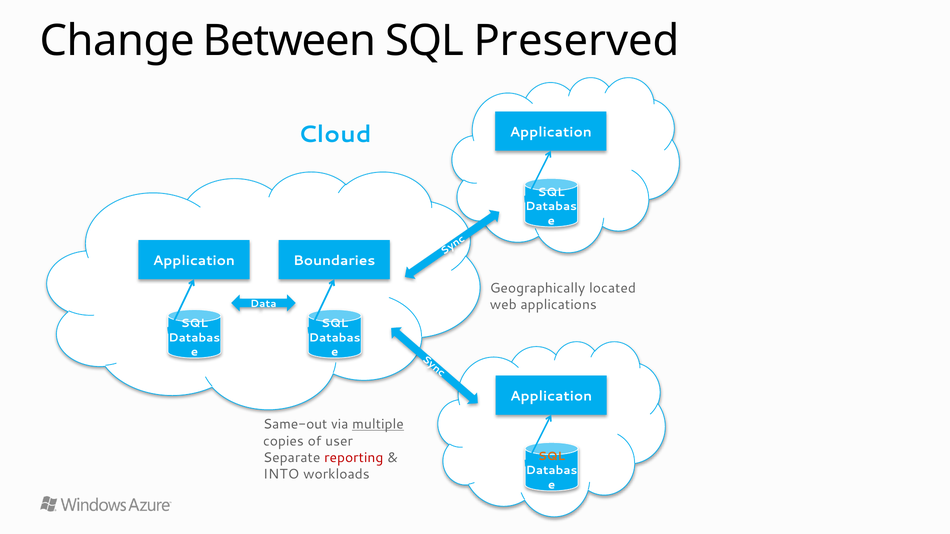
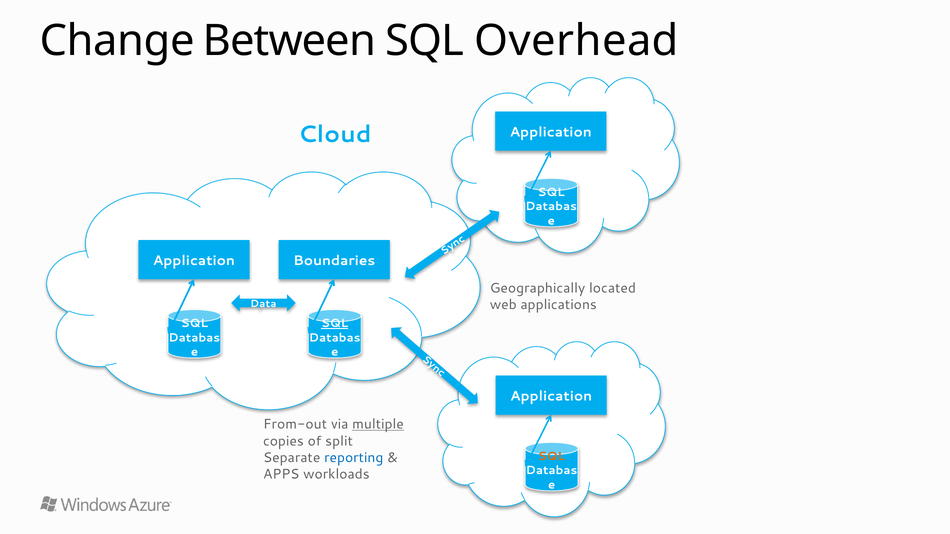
Preserved: Preserved -> Overhead (576, 41)
SQL underline: none -> present (335, 324)
Same-out: Same-out -> From-out (295, 425)
user: user -> split (339, 441)
reporting colour: red -> blue (354, 458)
INTO: INTO -> APPS (281, 475)
